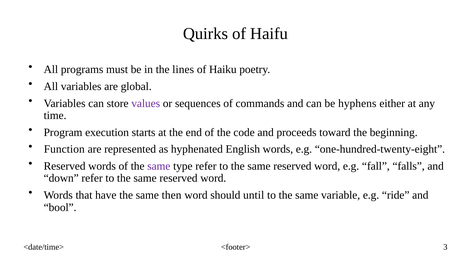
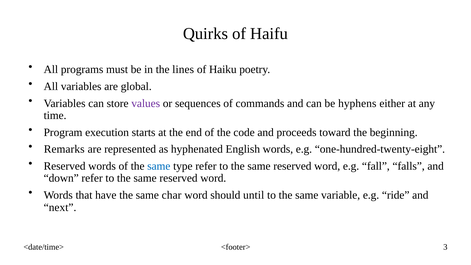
Function: Function -> Remarks (64, 149)
same colour: purple -> blue (159, 166)
then: then -> char (172, 195)
bool: bool -> next (60, 207)
